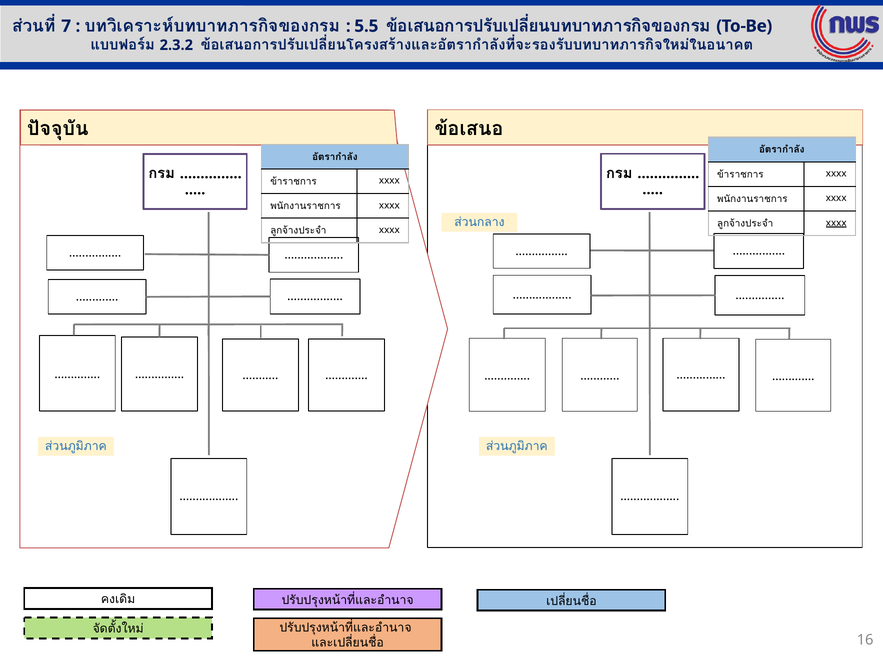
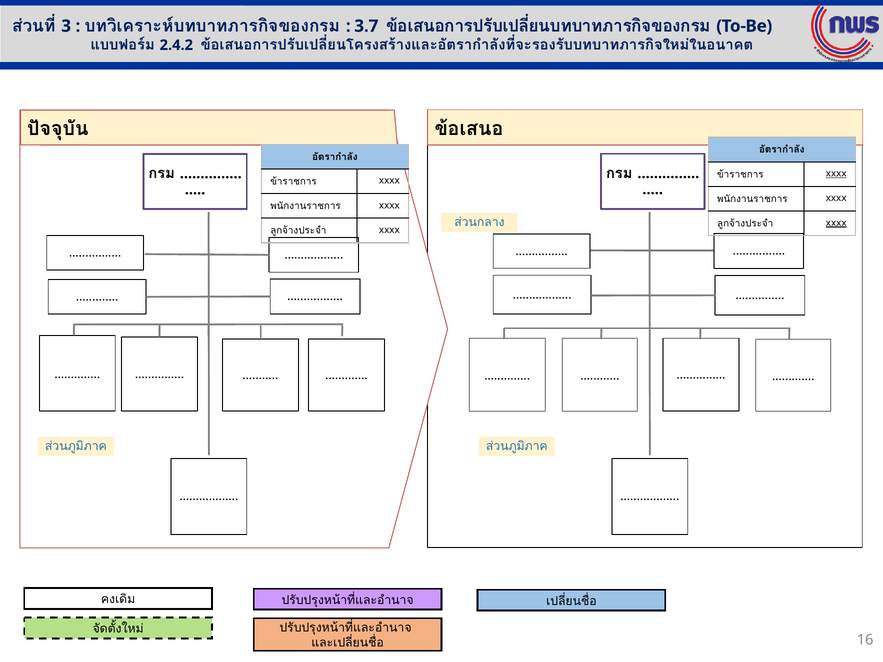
7: 7 -> 3 (66, 26)
5.5: 5.5 -> 3.7 (366, 26)
2.3.2: 2.3.2 -> 2.4.2 (176, 45)
xxxx underline: none -> present (836, 174)
